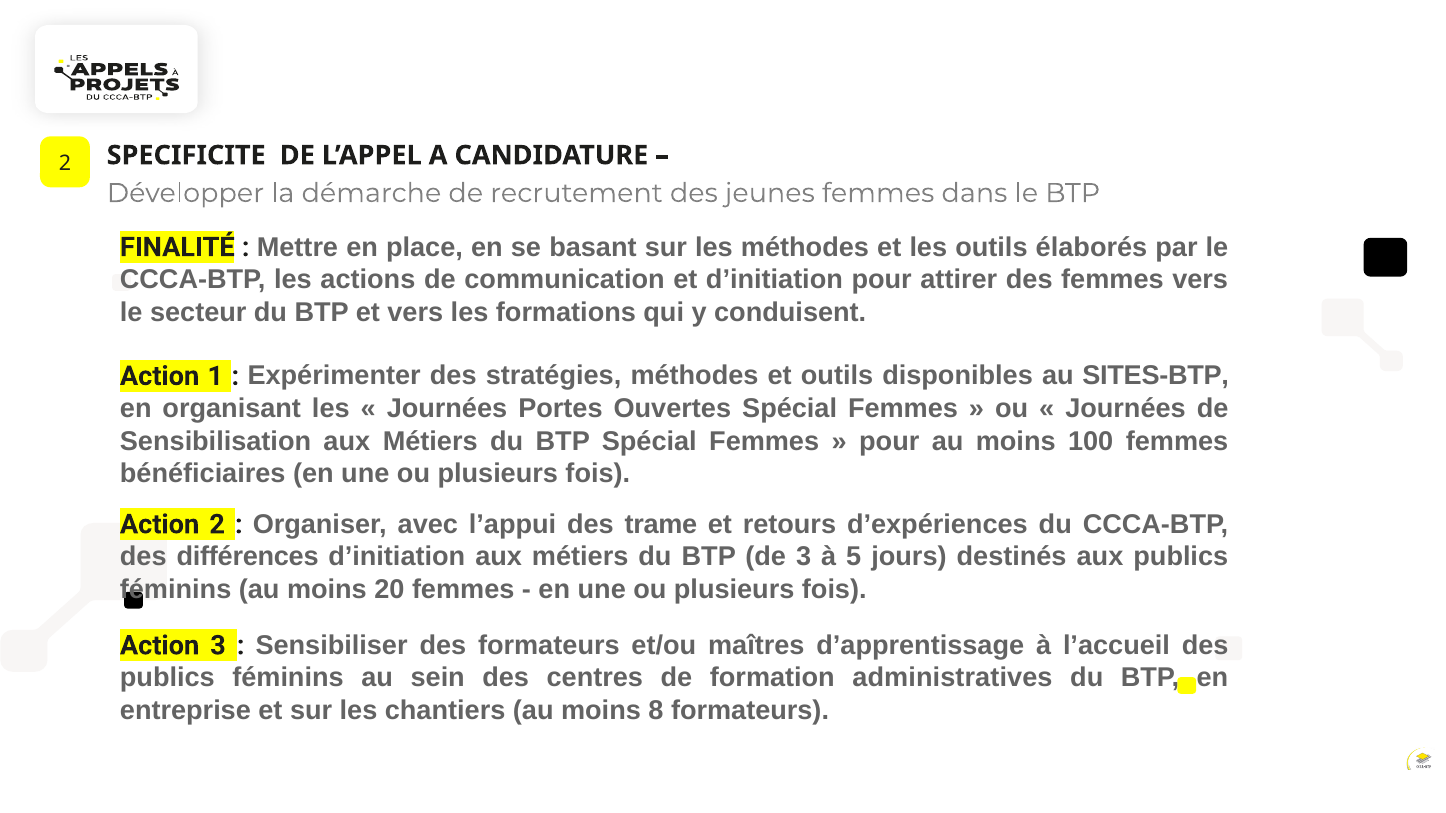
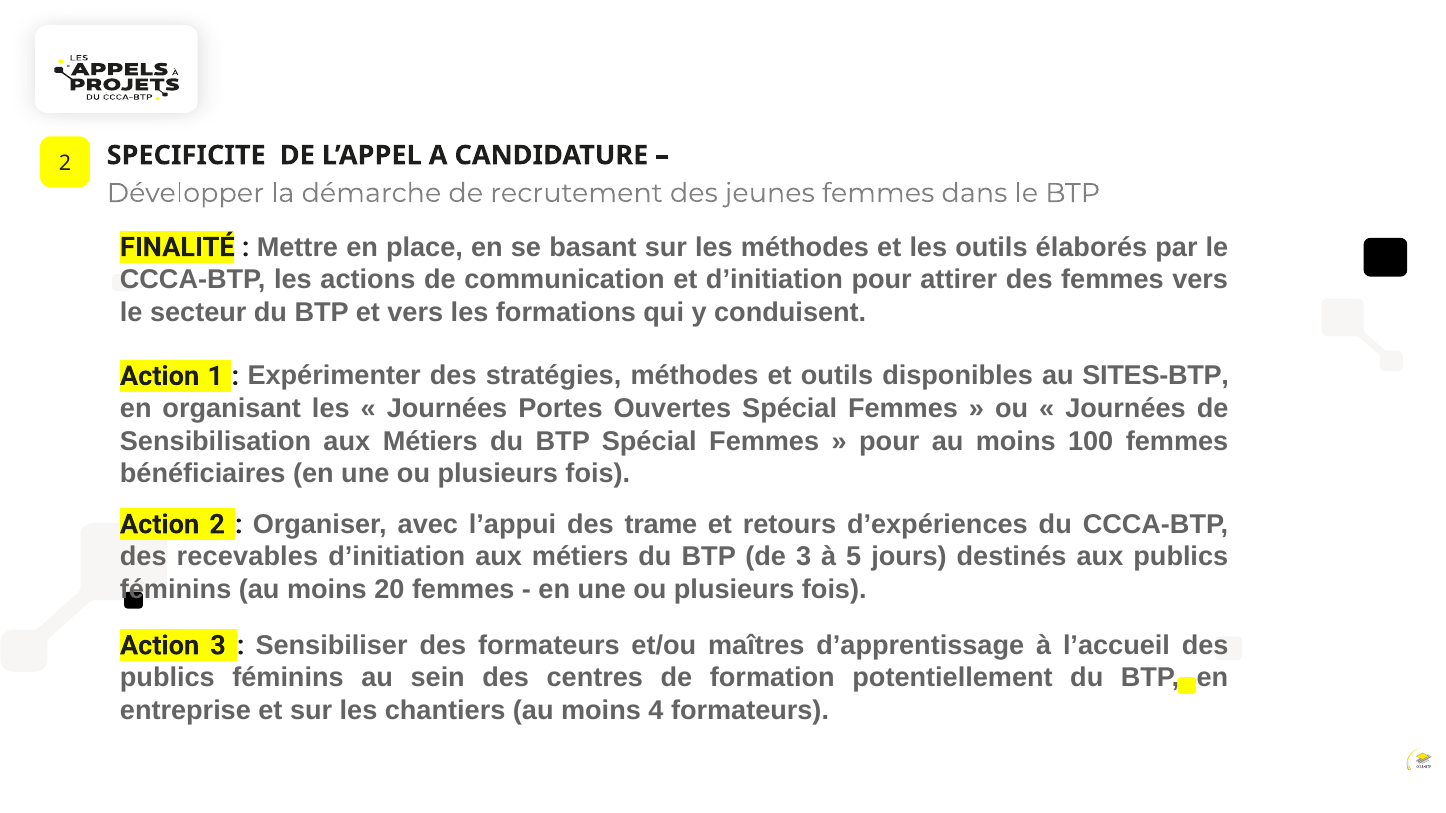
différences: différences -> recevables (247, 557)
administratives: administratives -> potentiellement (953, 678)
8: 8 -> 4 (656, 711)
